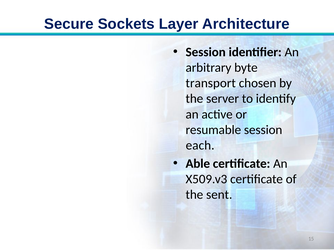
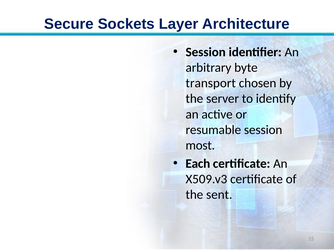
each: each -> most (200, 146)
Able: Able -> Each (198, 164)
